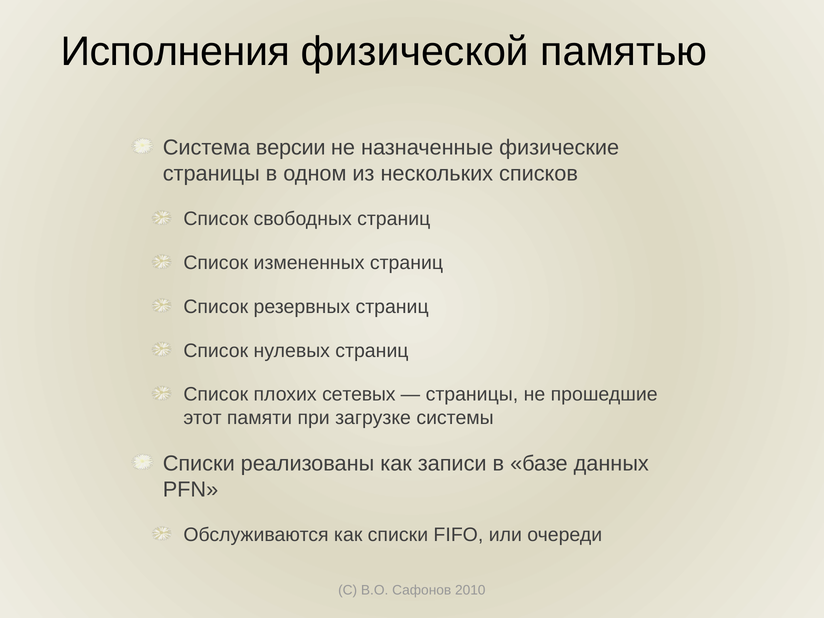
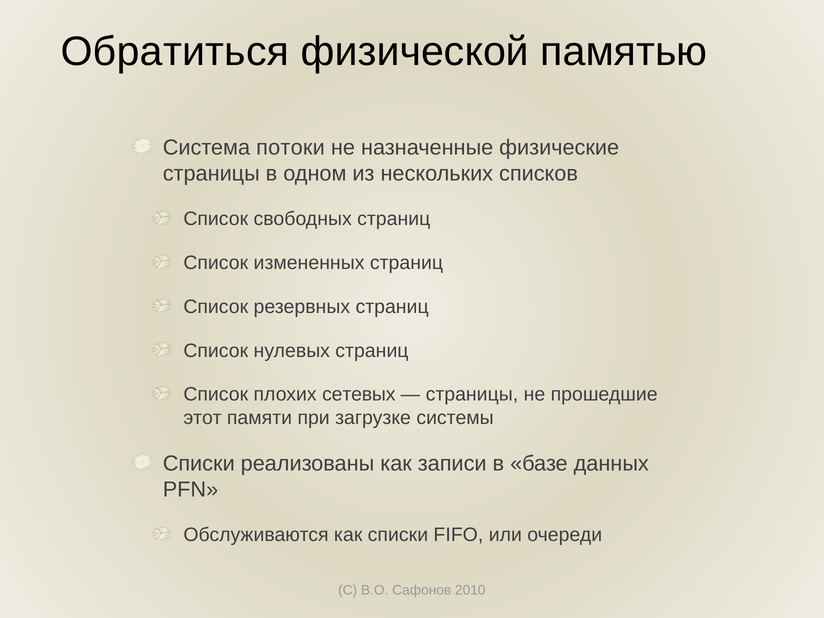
Исполнения: Исполнения -> Обратиться (175, 52)
версии: версии -> потоки (290, 147)
